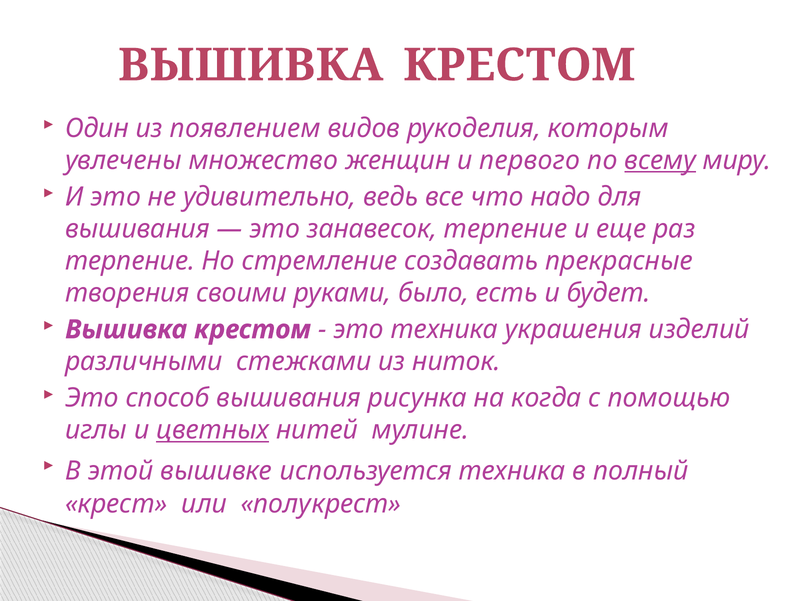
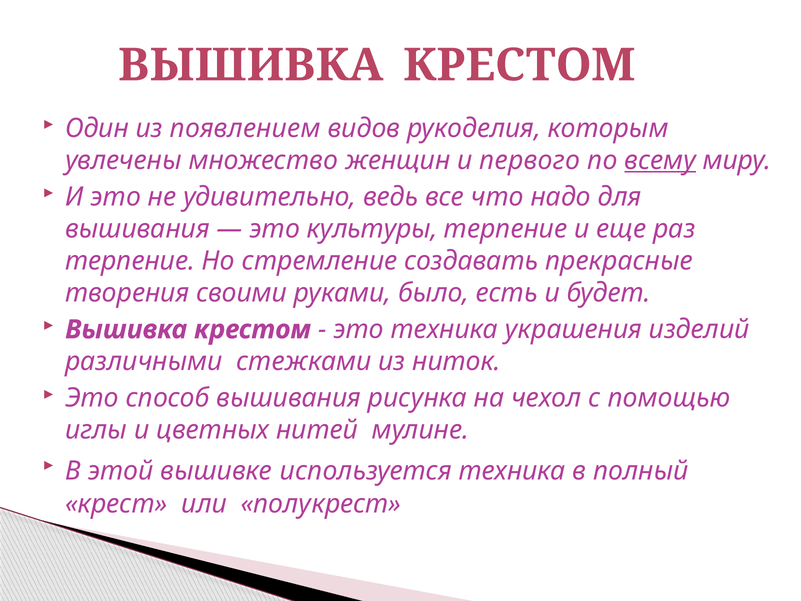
занавесок: занавесок -> культуры (372, 229)
когда: когда -> чехол (546, 398)
цветных underline: present -> none (213, 430)
